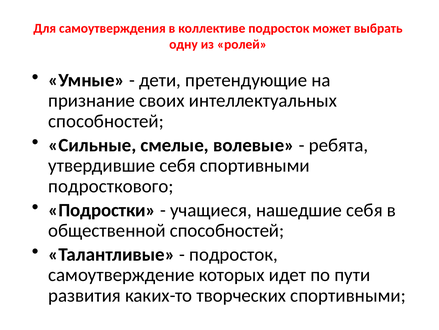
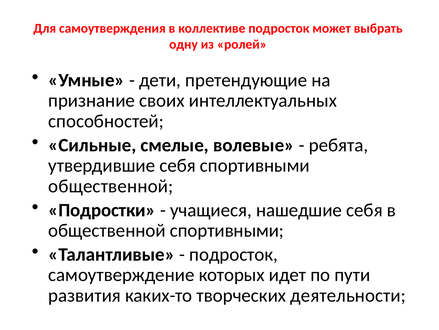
подросткового: подросткового -> общественной (111, 186)
общественной способностей: способностей -> спортивными (227, 230)
творческих спортивными: спортивными -> деятельности (348, 295)
